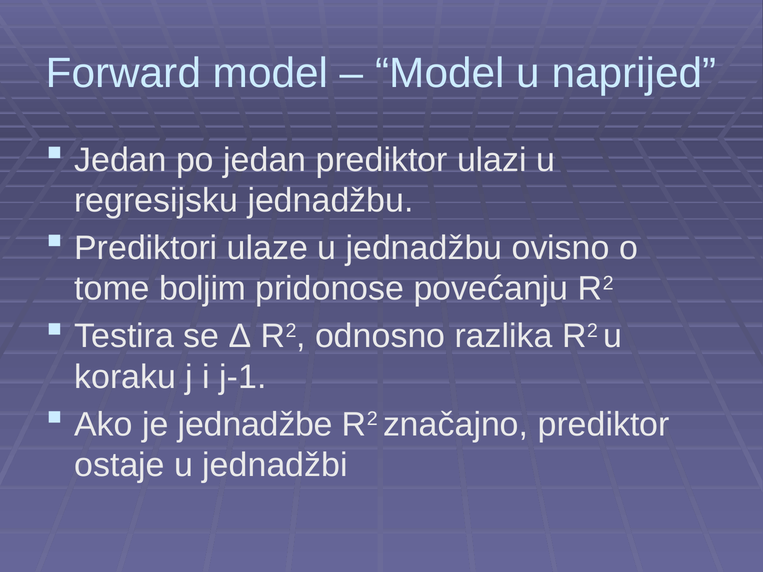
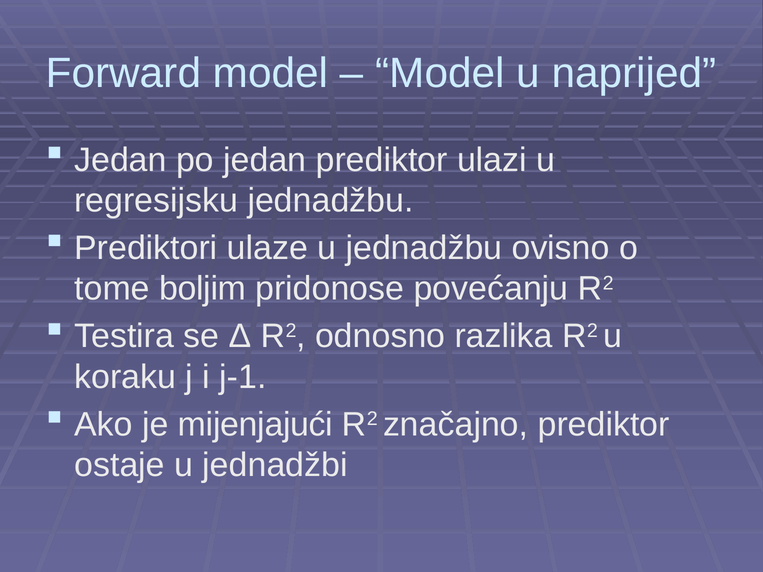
jednadžbe: jednadžbe -> mijenjajući (255, 425)
